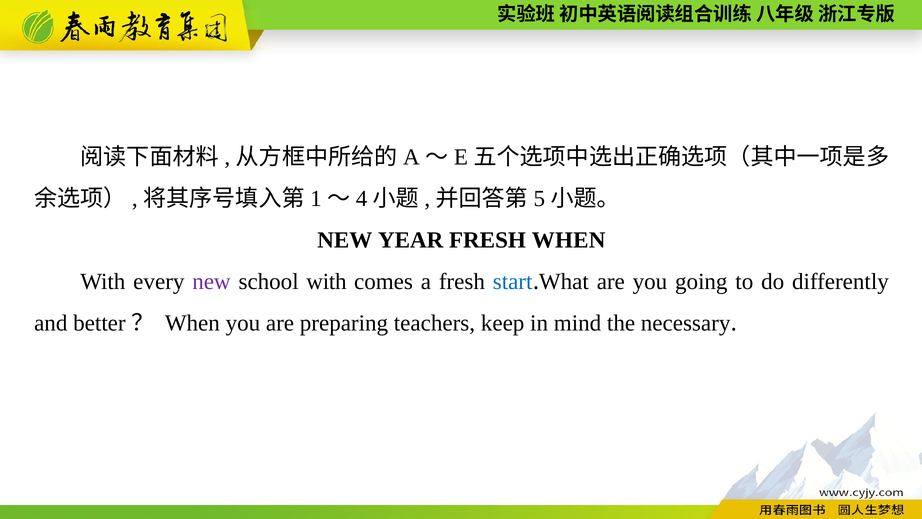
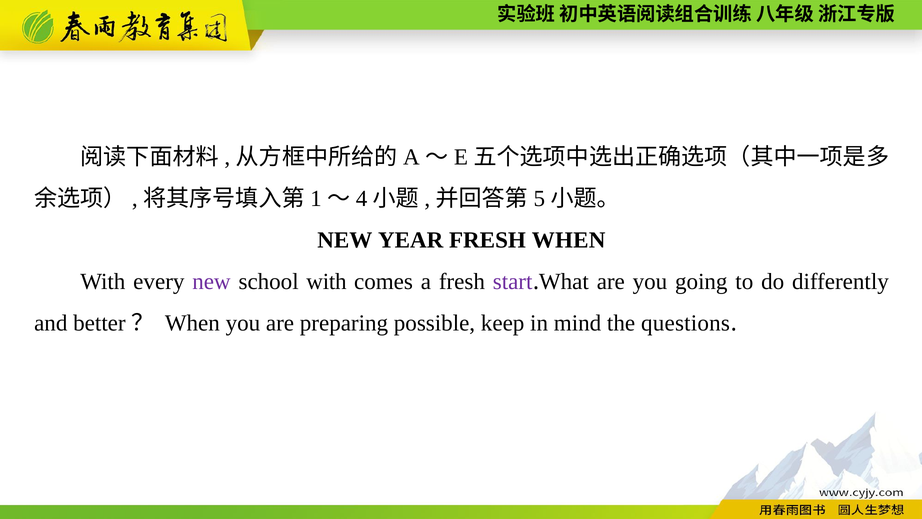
start colour: blue -> purple (513, 282)
teachers: teachers -> possible (434, 323)
necessary: necessary -> questions (686, 323)
